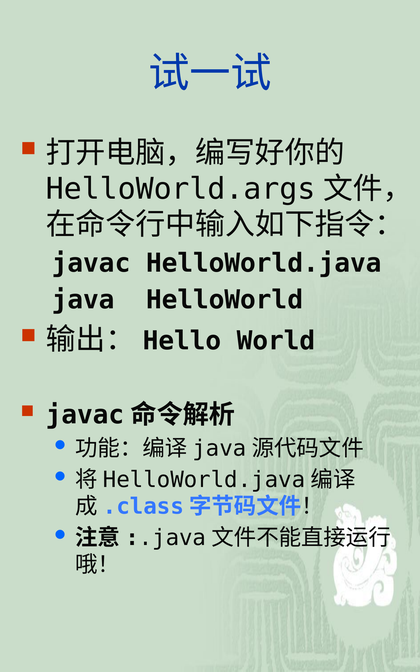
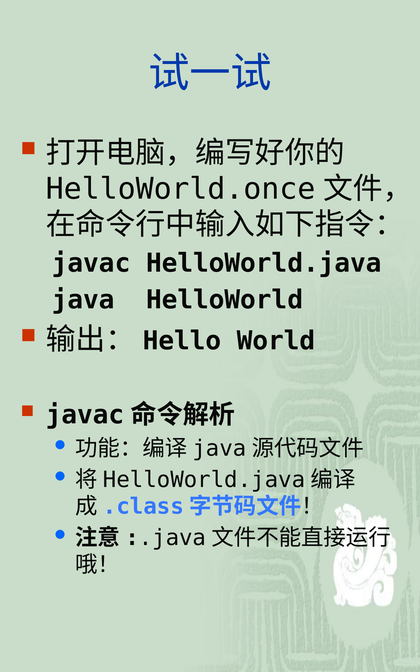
HelloWorld.args: HelloWorld.args -> HelloWorld.once (181, 189)
